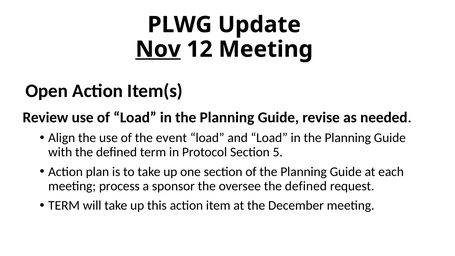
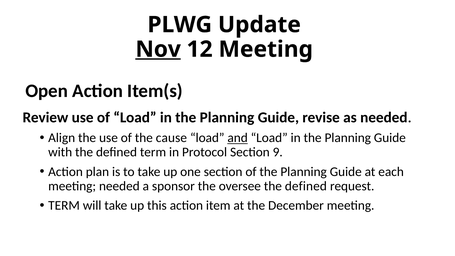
event: event -> cause (171, 138)
and underline: none -> present (238, 138)
5: 5 -> 9 (278, 152)
meeting process: process -> needed (119, 186)
